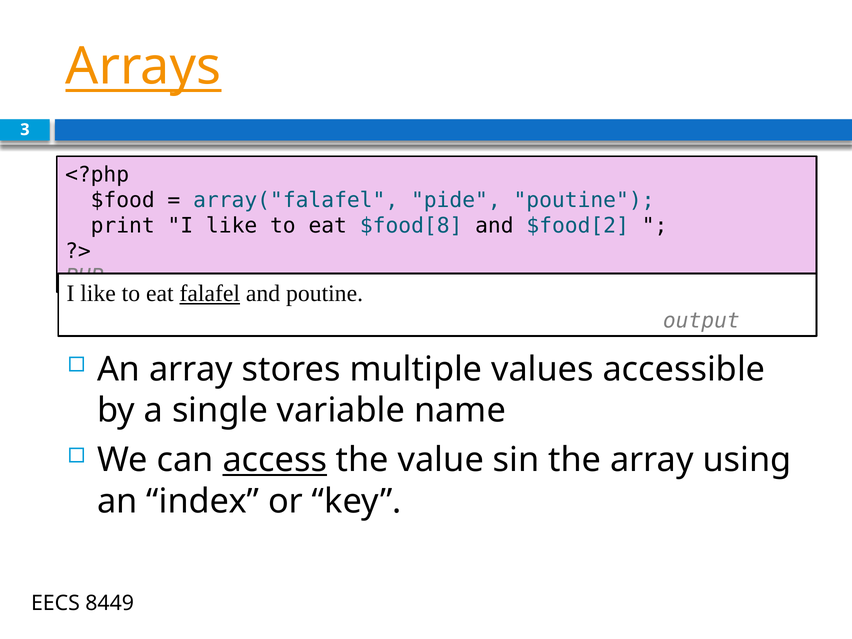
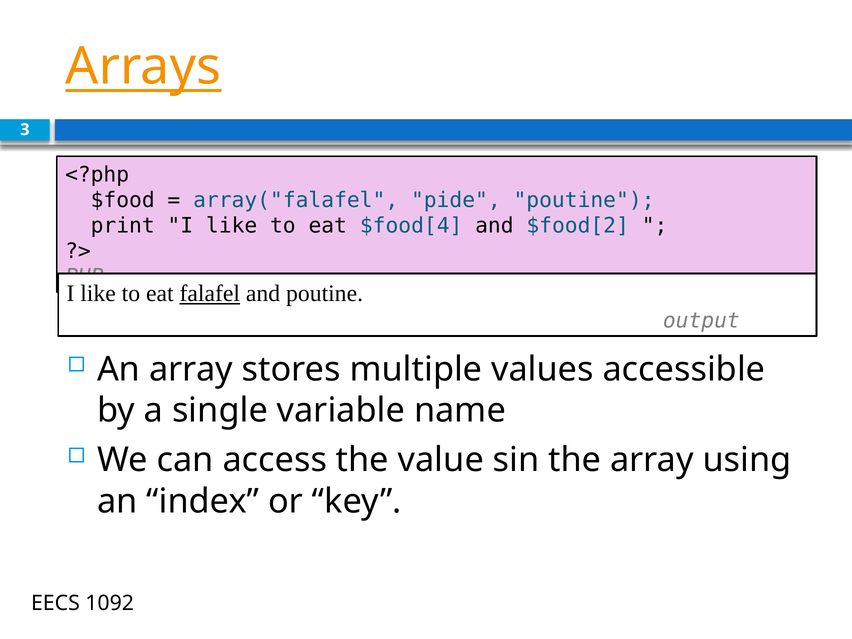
$food[8: $food[8 -> $food[4 (411, 226)
access underline: present -> none (275, 460)
8449: 8449 -> 1092 (110, 603)
